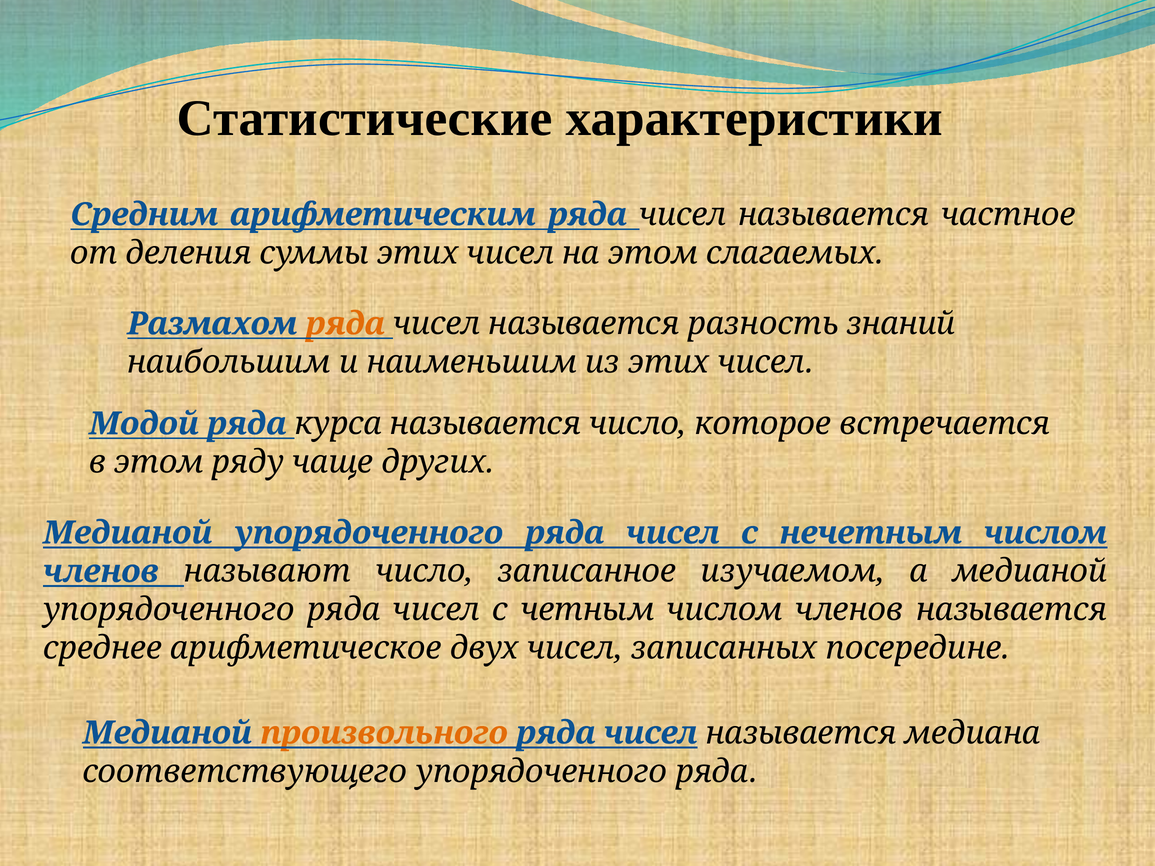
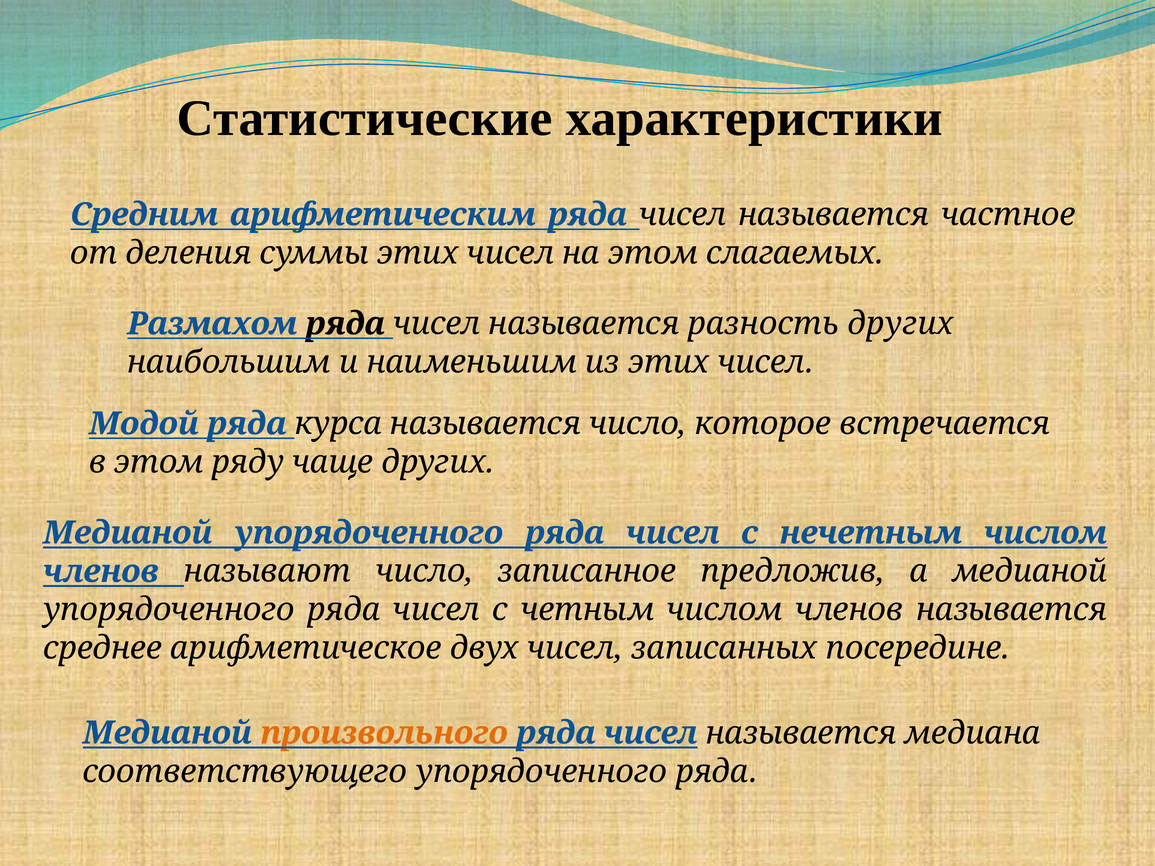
ряда colour: orange -> black (345, 324)
разность знаний: знаний -> других (901, 324)
изучаемом: изучаемом -> предложив (793, 572)
